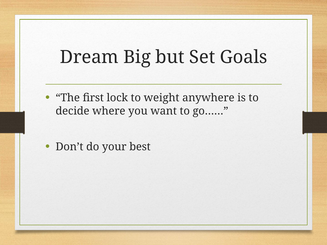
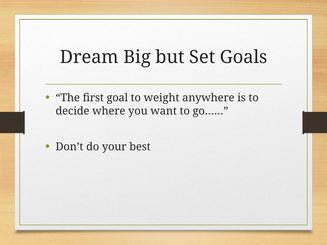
lock: lock -> goal (117, 98)
